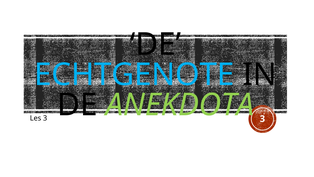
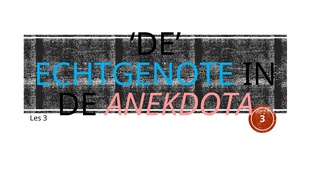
ANEKDOTA colour: light green -> pink (180, 105)
